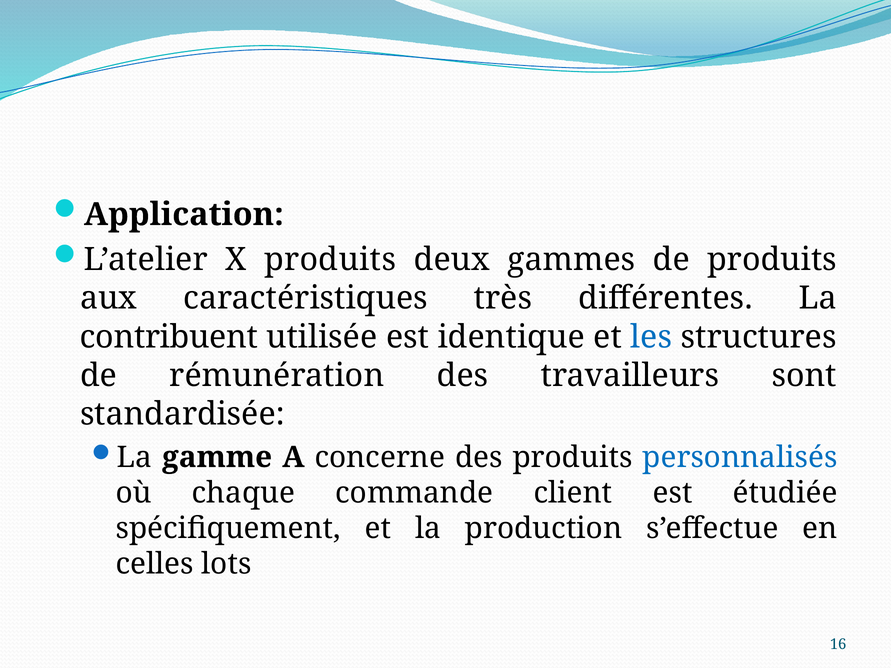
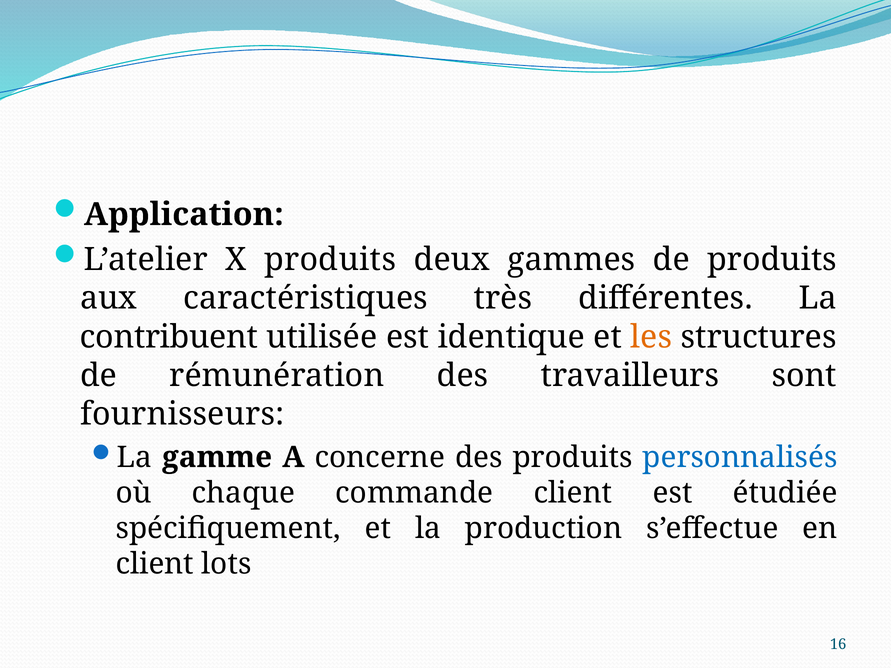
les colour: blue -> orange (651, 337)
standardisée: standardisée -> fournisseurs (182, 414)
celles: celles -> client (155, 564)
